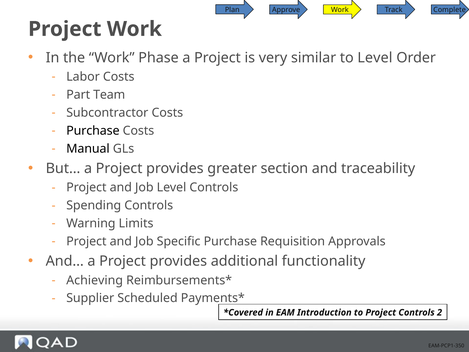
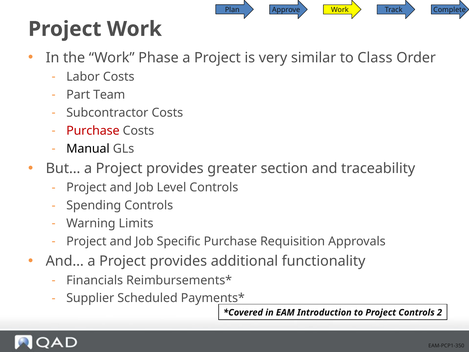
to Level: Level -> Class (375, 58)
Purchase colour: black -> red (93, 131)
Achieving: Achieving -> Financials (95, 280)
